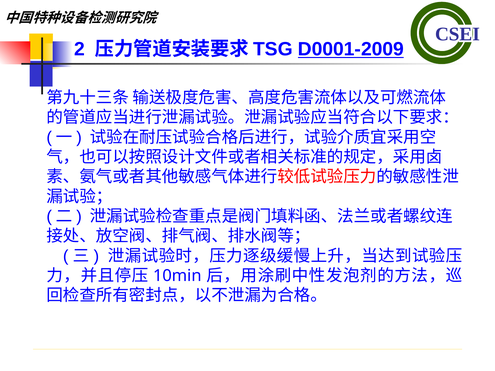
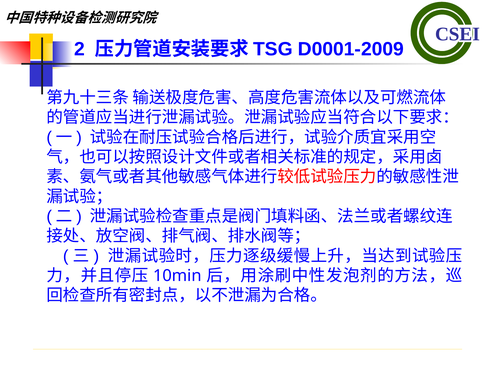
D0001-2009 underline: present -> none (351, 49)
